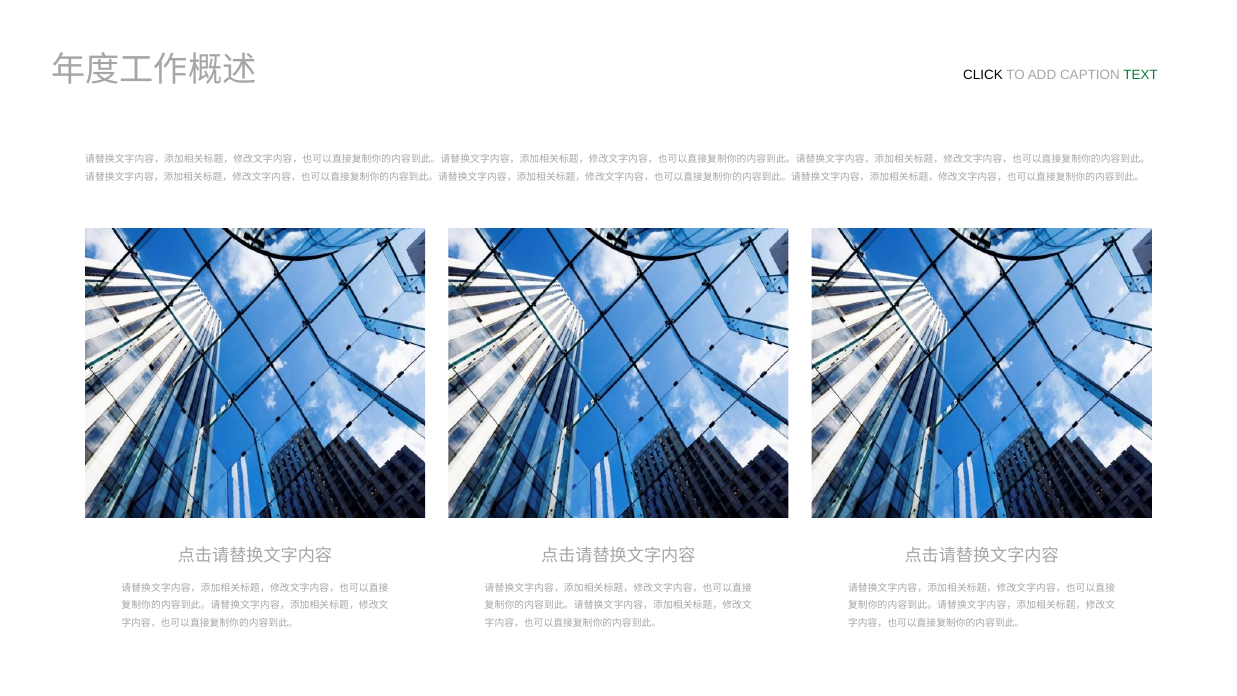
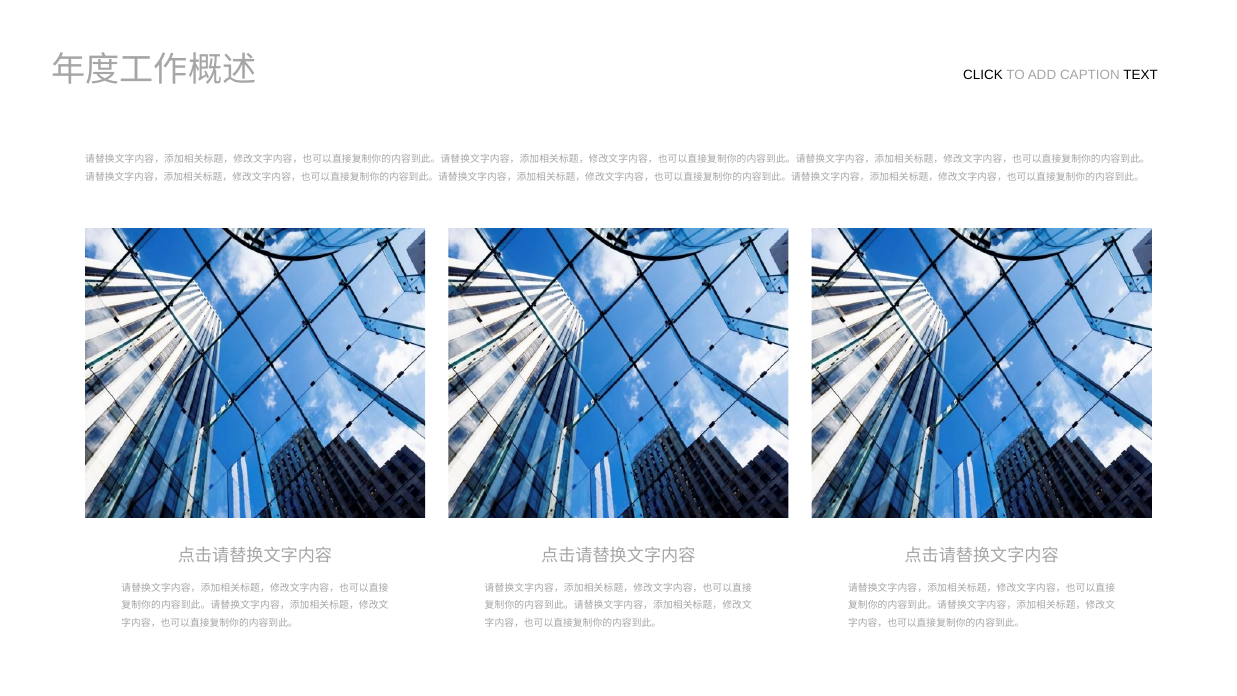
TEXT colour: green -> black (1141, 75)
